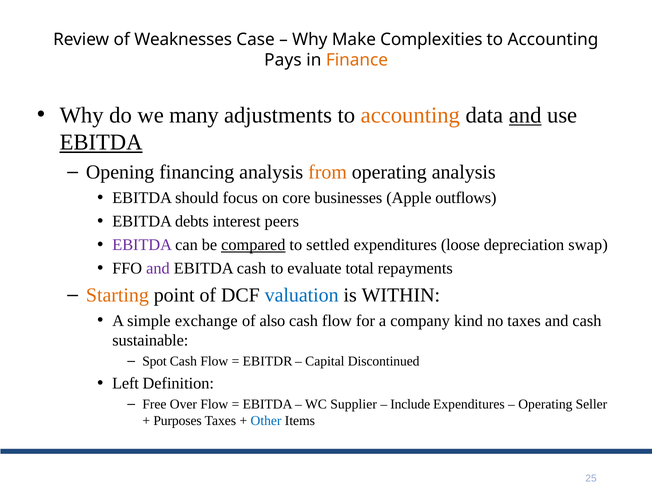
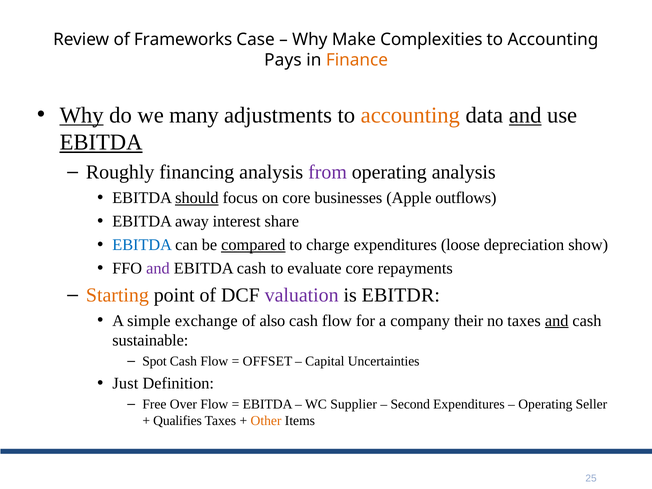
Weaknesses: Weaknesses -> Frameworks (183, 39)
Why underline: none -> present (82, 115)
Opening: Opening -> Roughly (120, 172)
from colour: orange -> purple (328, 172)
should underline: none -> present (197, 198)
debts: debts -> away (192, 221)
peers: peers -> share (282, 221)
EBITDA colour: purple -> blue (142, 245)
settled: settled -> charge (328, 245)
swap: swap -> show (588, 245)
evaluate total: total -> core (360, 269)
valuation colour: blue -> purple (302, 295)
WITHIN: WITHIN -> EBITDR (401, 295)
kind: kind -> their (469, 321)
and underline: none -> present (557, 321)
EBITDR: EBITDR -> OFFSET (268, 361)
Discontinued: Discontinued -> Uncertainties (384, 361)
Left: Left -> Just (125, 383)
Include: Include -> Second (410, 405)
Purposes: Purposes -> Qualifies (178, 421)
Other colour: blue -> orange (266, 421)
